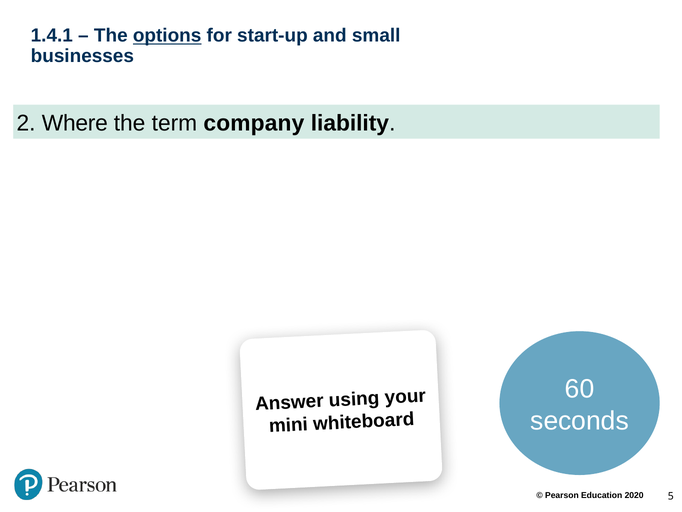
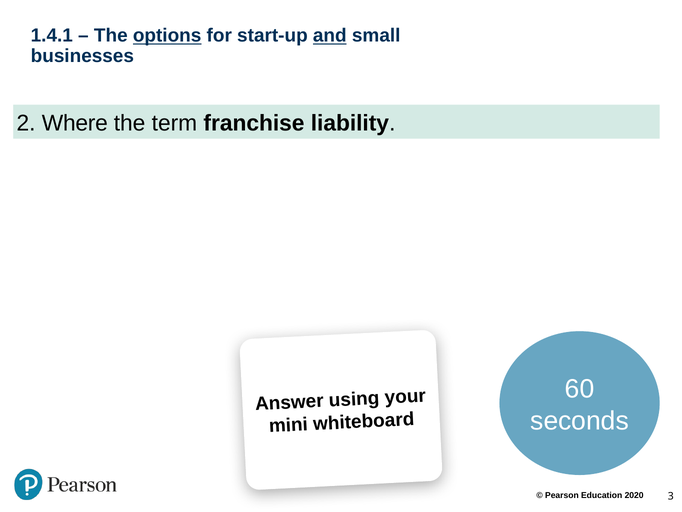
and underline: none -> present (330, 36)
company: company -> franchise (254, 123)
5: 5 -> 3 (671, 496)
